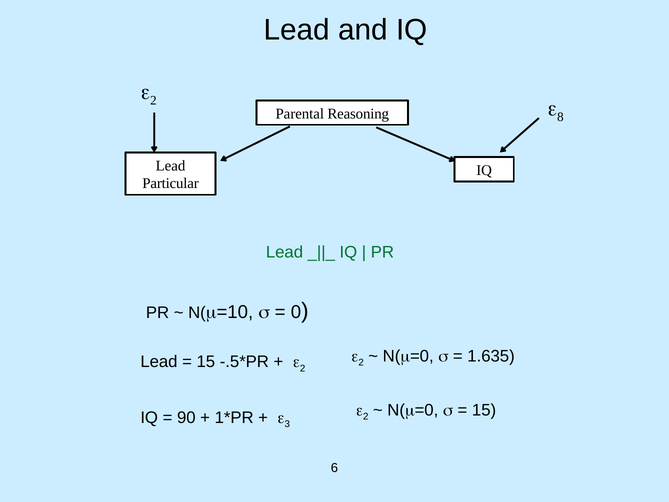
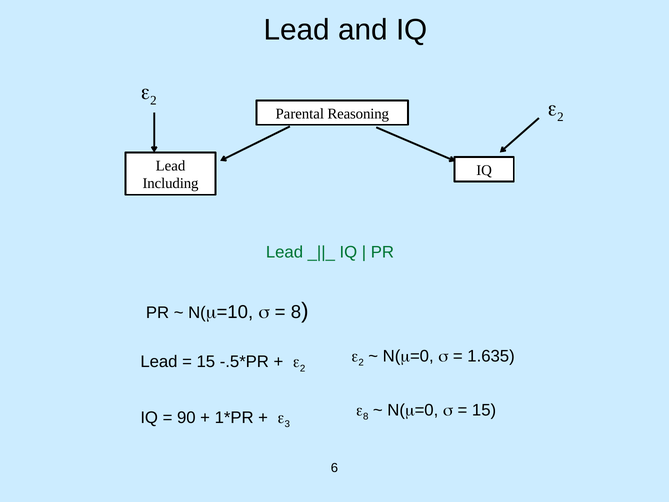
8: 8 -> 2 (560, 117)
Particular: Particular -> Including (171, 183)
0: 0 -> 8 (296, 312)
2: 2 -> 8 (366, 416)
